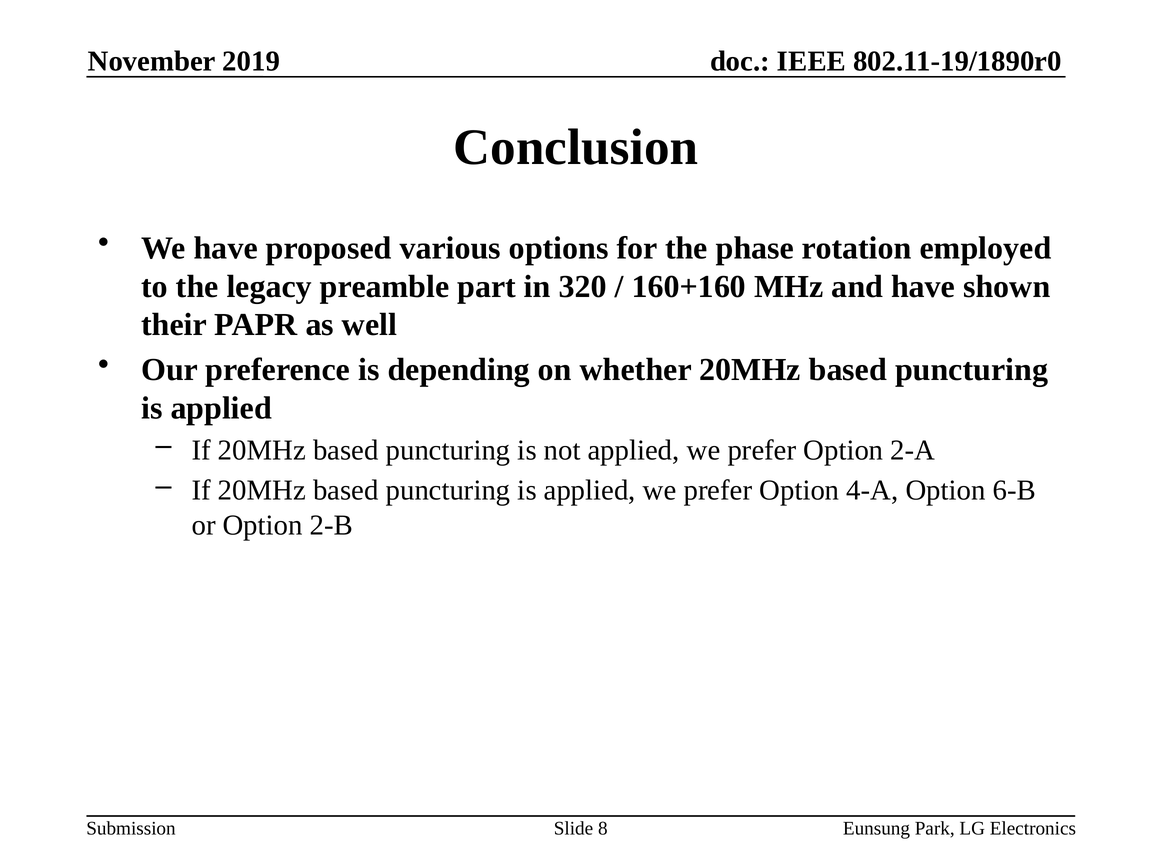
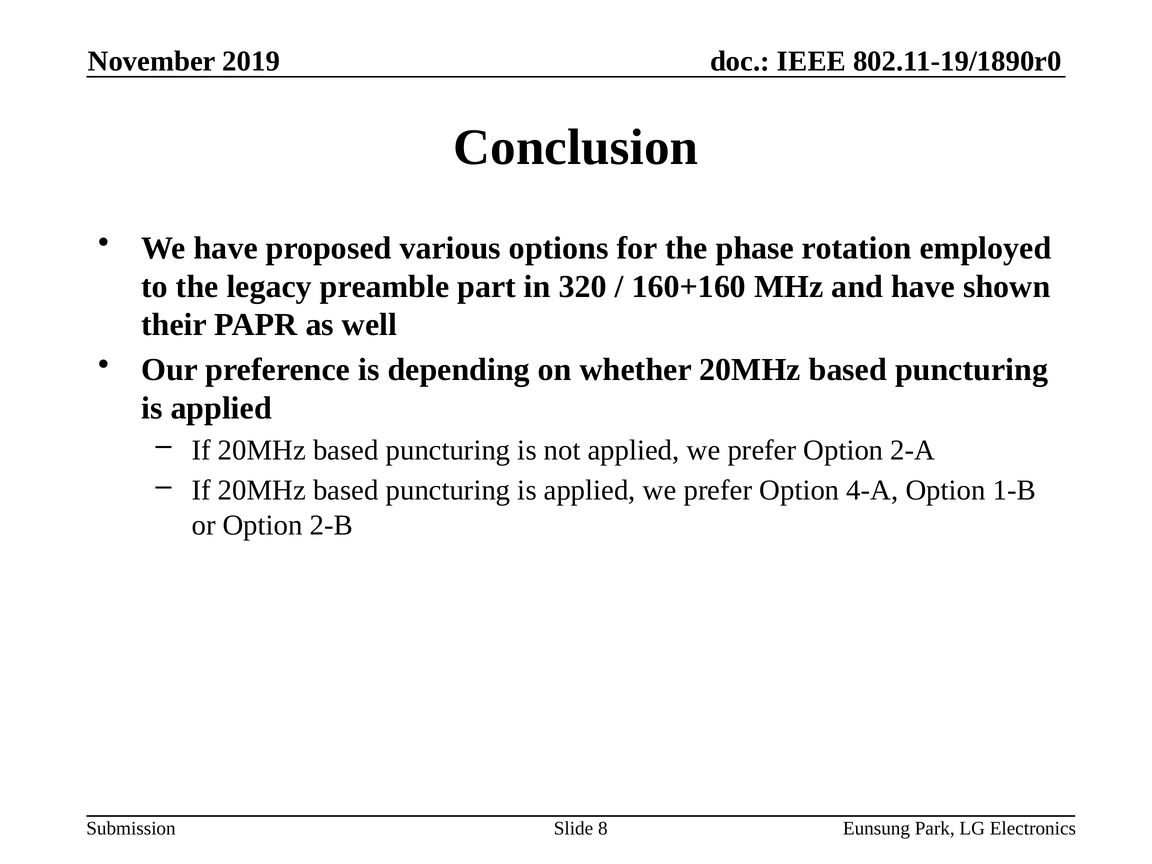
6-B: 6-B -> 1-B (1014, 490)
